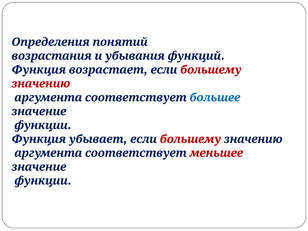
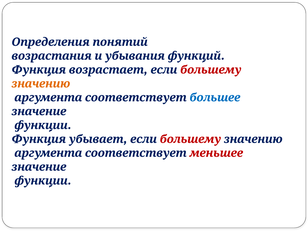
значению colour: red -> orange (41, 84)
